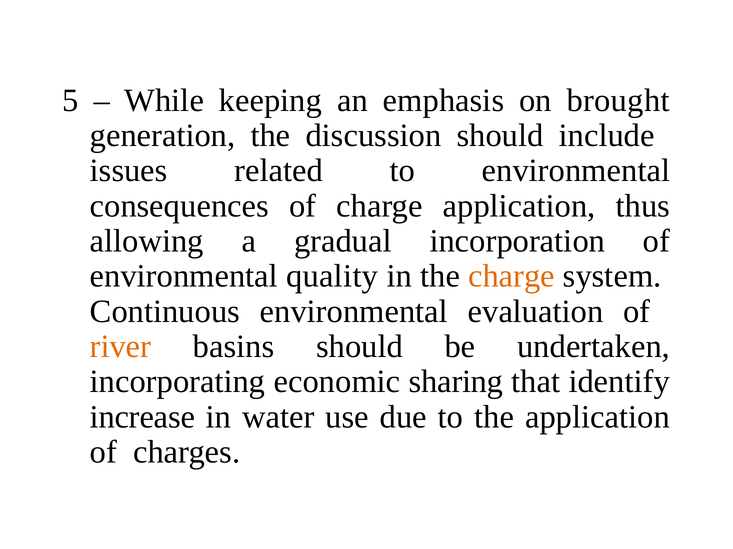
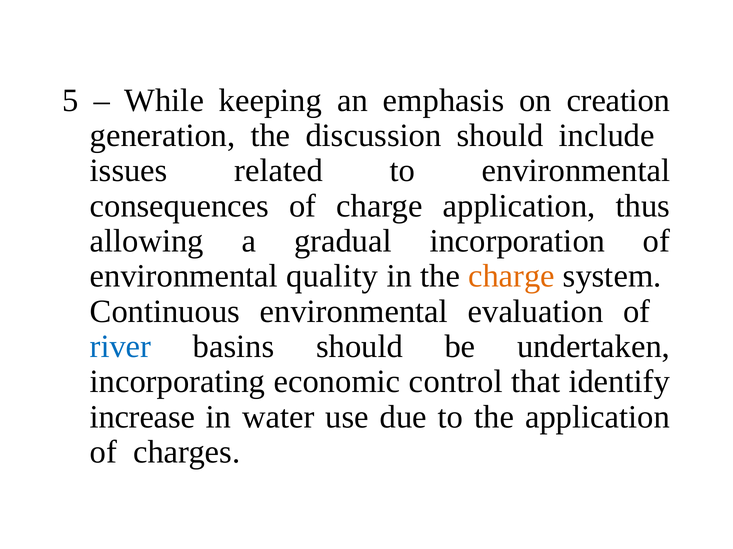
brought: brought -> creation (618, 100)
river colour: orange -> blue (121, 347)
sharing: sharing -> control (456, 382)
